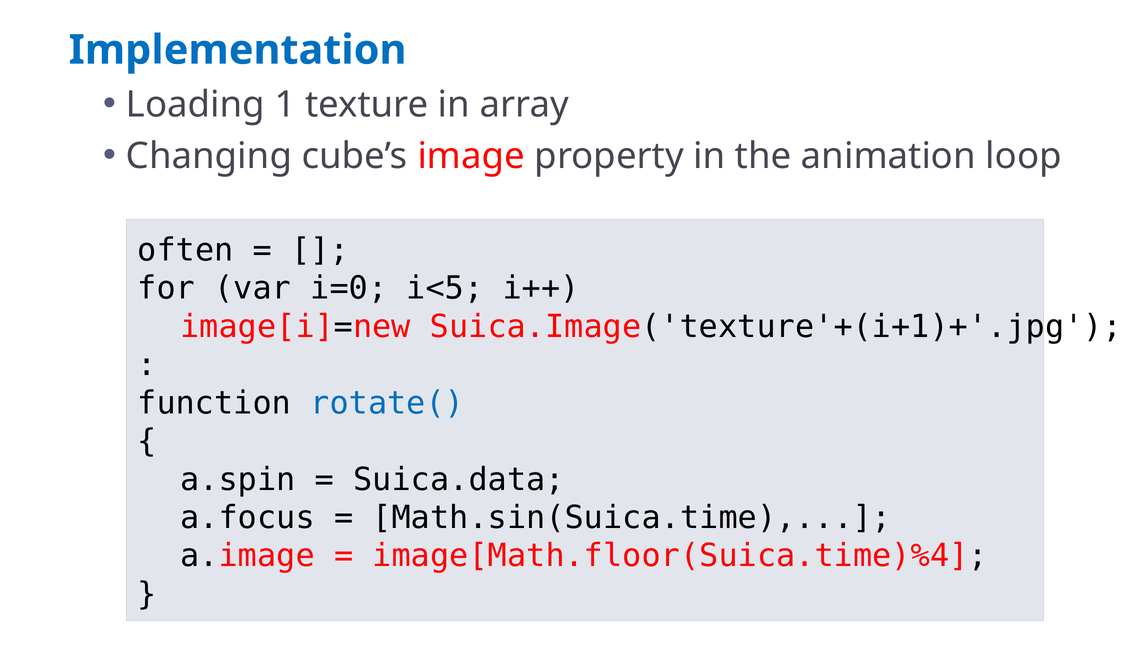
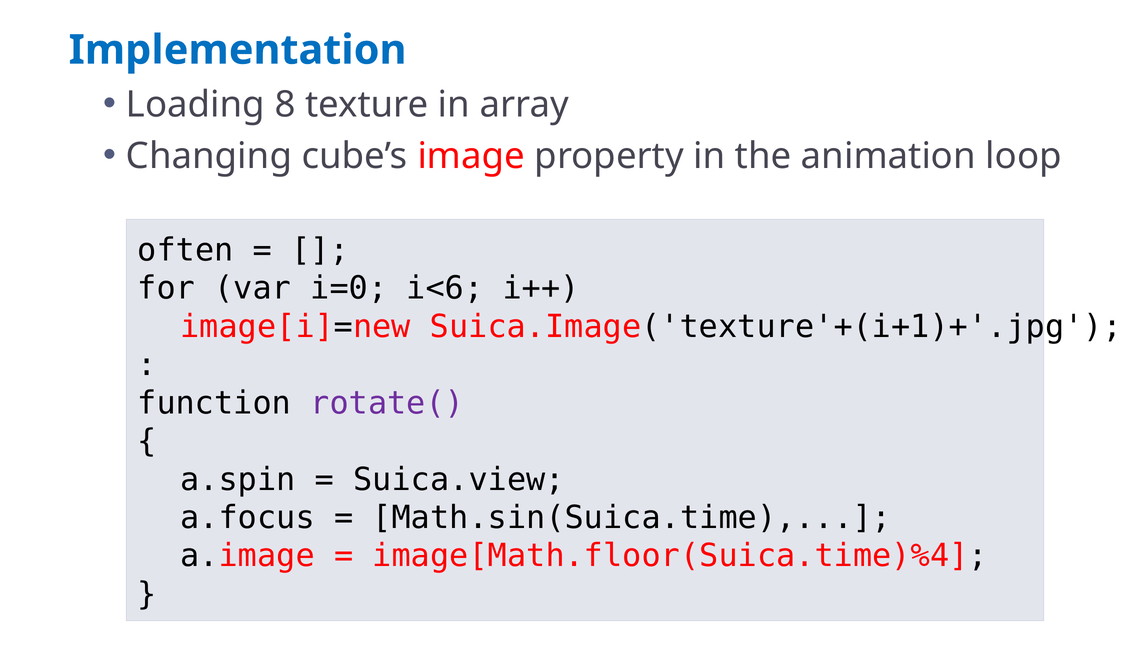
1: 1 -> 8 (285, 105)
i<5: i<5 -> i<6 (445, 288)
rotate( colour: blue -> purple (387, 403)
Suica.data: Suica.data -> Suica.view (459, 480)
